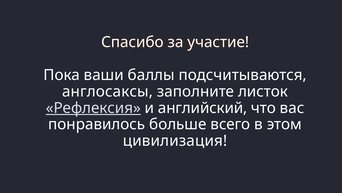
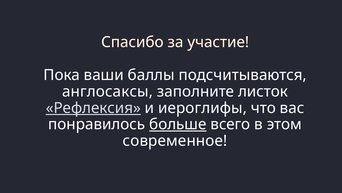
английский: английский -> иероглифы (202, 108)
больше underline: none -> present (178, 124)
цивилизация: цивилизация -> современное (175, 140)
